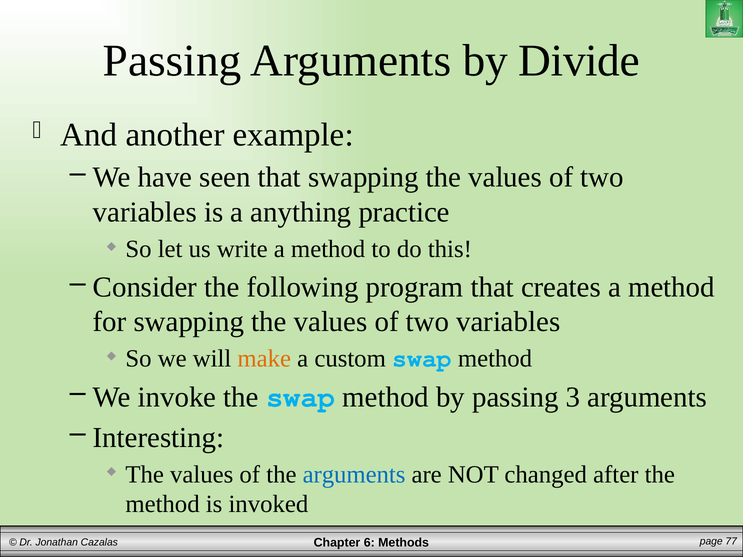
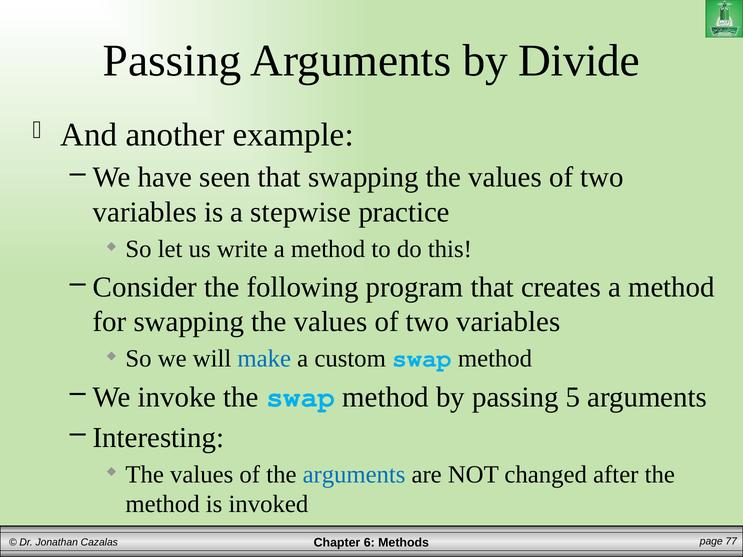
anything: anything -> stepwise (301, 212)
make colour: orange -> blue (264, 359)
3: 3 -> 5 (573, 397)
